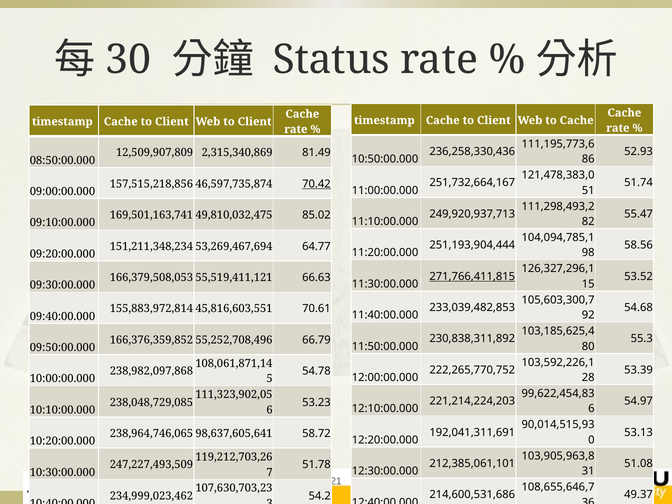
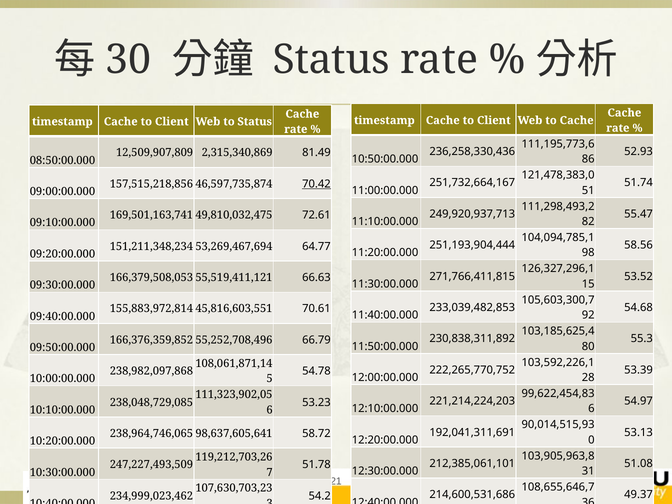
Web to Client: Client -> Status (255, 122)
85.02: 85.02 -> 72.61 (316, 215)
271,766,411,815 underline: present -> none (472, 276)
